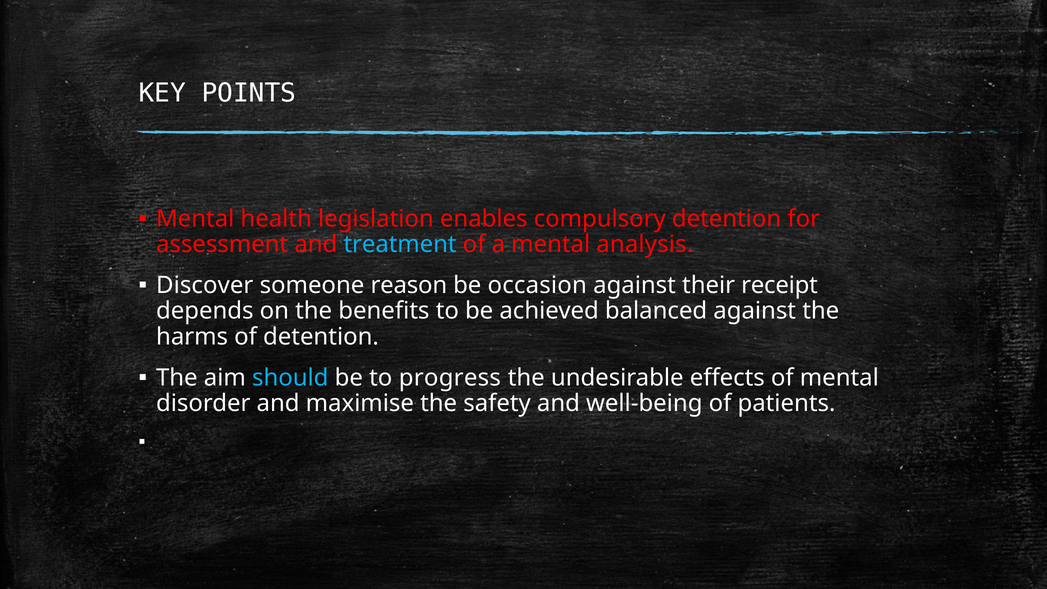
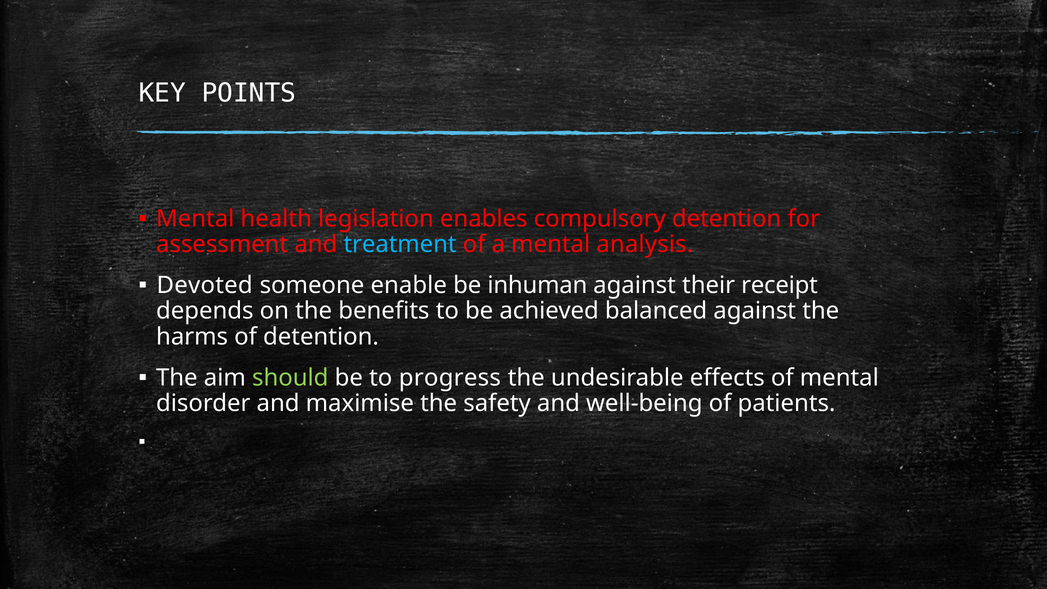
Discover: Discover -> Devoted (205, 285)
reason: reason -> enable (409, 285)
occasion: occasion -> inhuman (537, 285)
should colour: light blue -> light green (290, 378)
